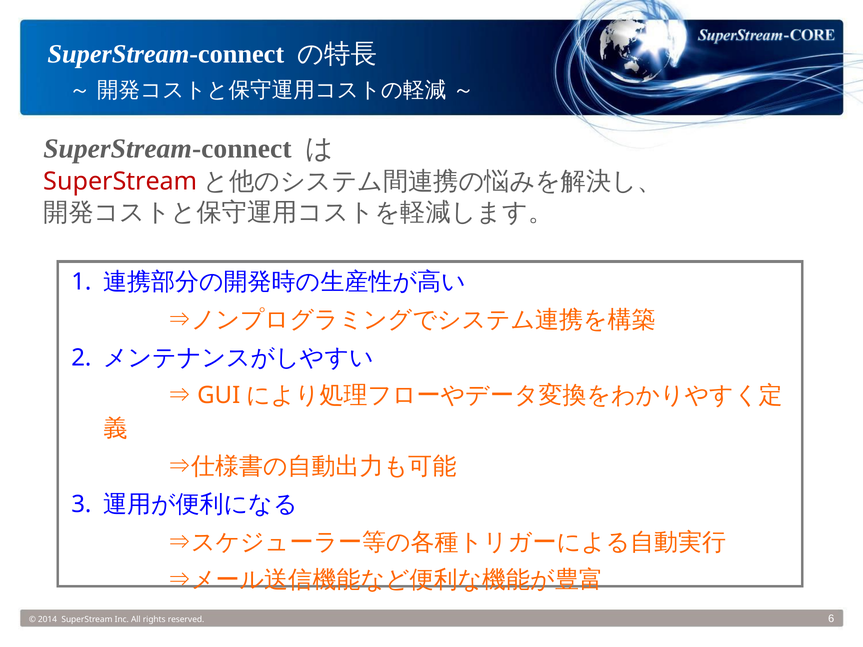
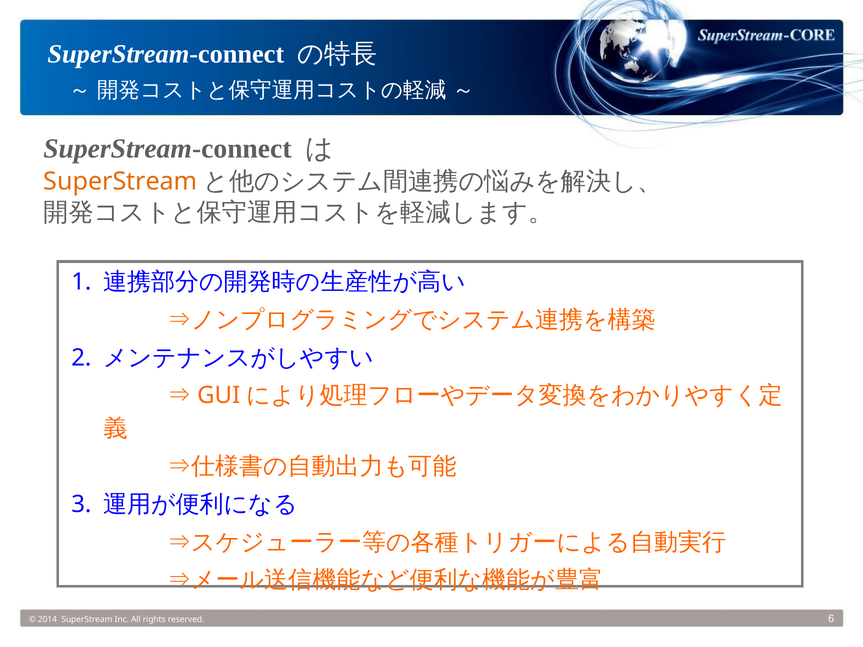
SuperStream colour: red -> orange (120, 181)
